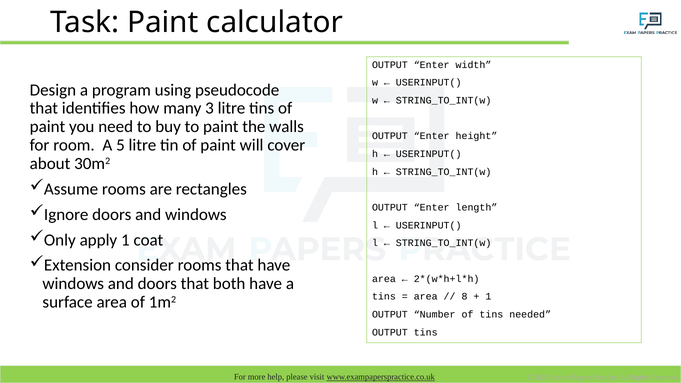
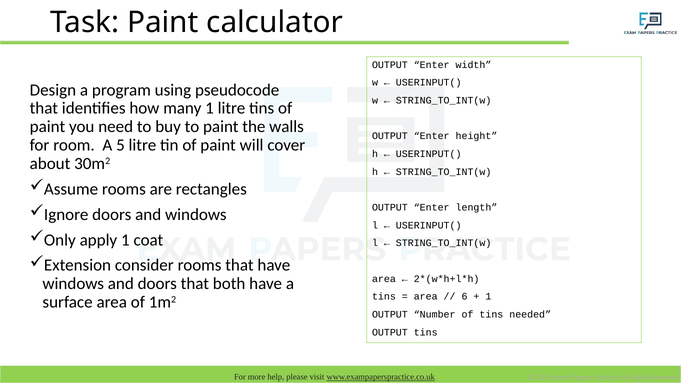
many 3: 3 -> 1 (209, 108)
8: 8 -> 6 (465, 297)
